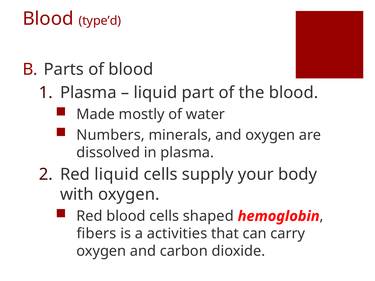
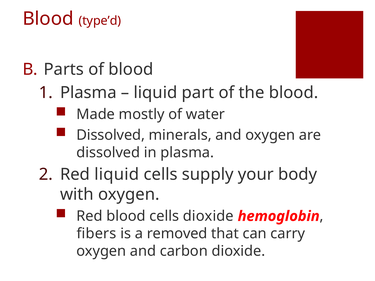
Numbers: Numbers -> Dissolved (111, 135)
cells shaped: shaped -> dioxide (208, 216)
activities: activities -> removed (177, 234)
